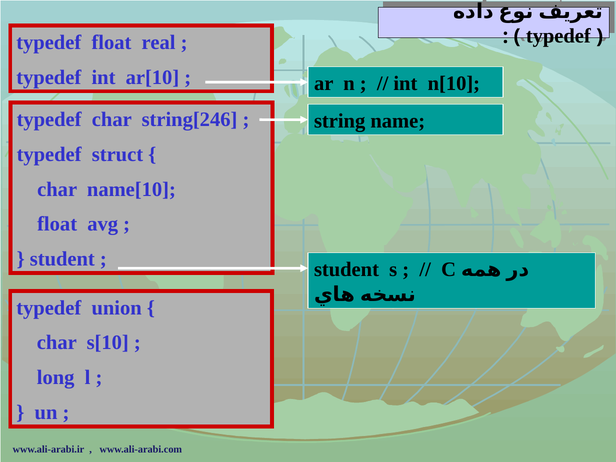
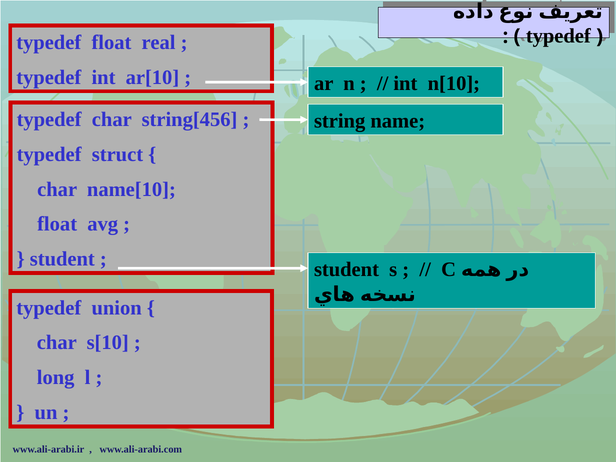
string[246: string[246 -> string[456 (190, 119)
